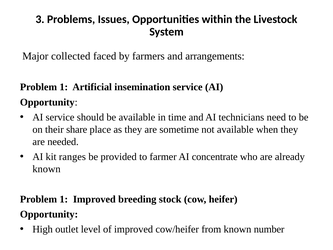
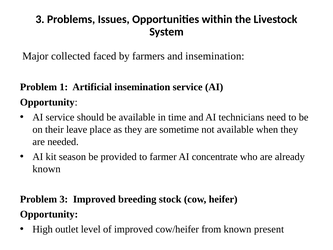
and arrangements: arrangements -> insemination (215, 56)
share: share -> leave (77, 129)
ranges: ranges -> season (72, 157)
1: 1 -> 3 (64, 199)
number: number -> present (269, 229)
